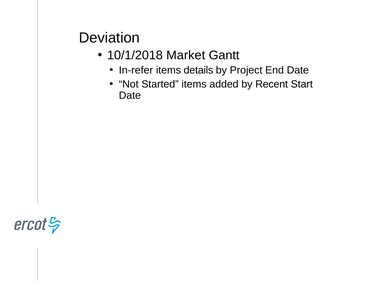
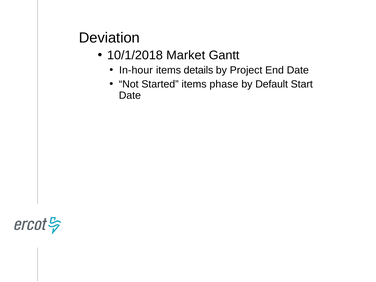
In-refer: In-refer -> In-hour (136, 70)
added: added -> phase (224, 84)
Recent: Recent -> Default (272, 84)
